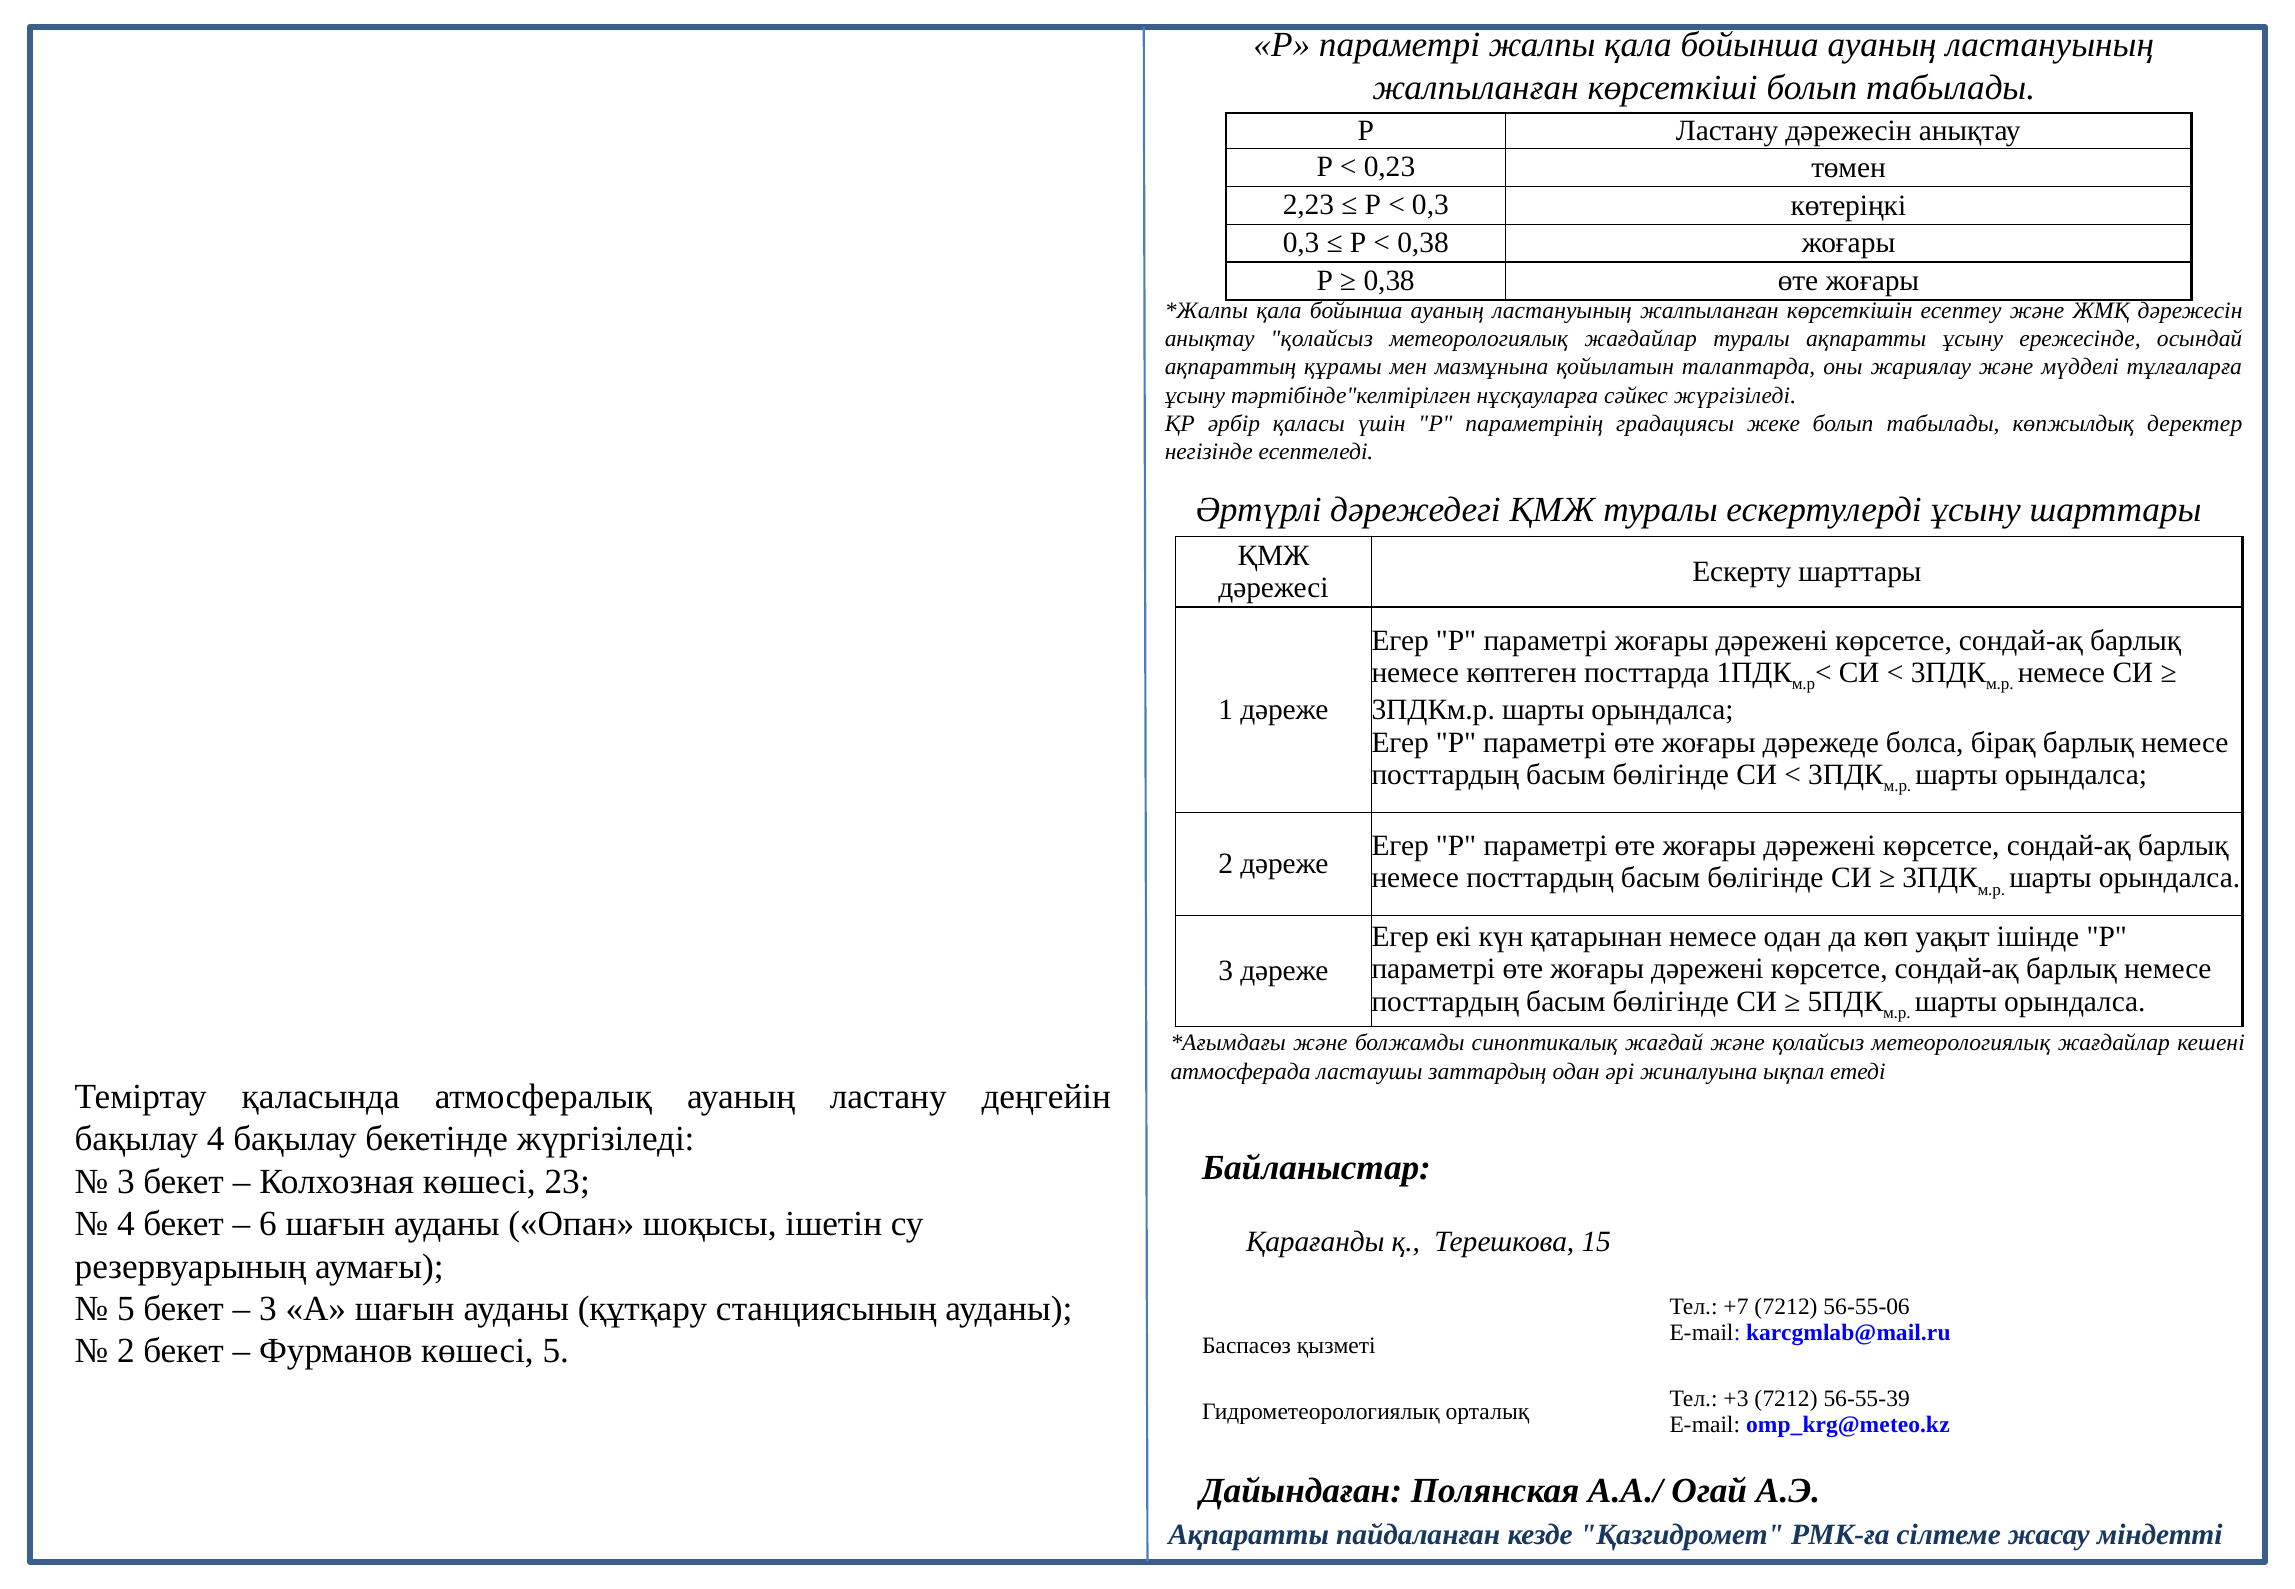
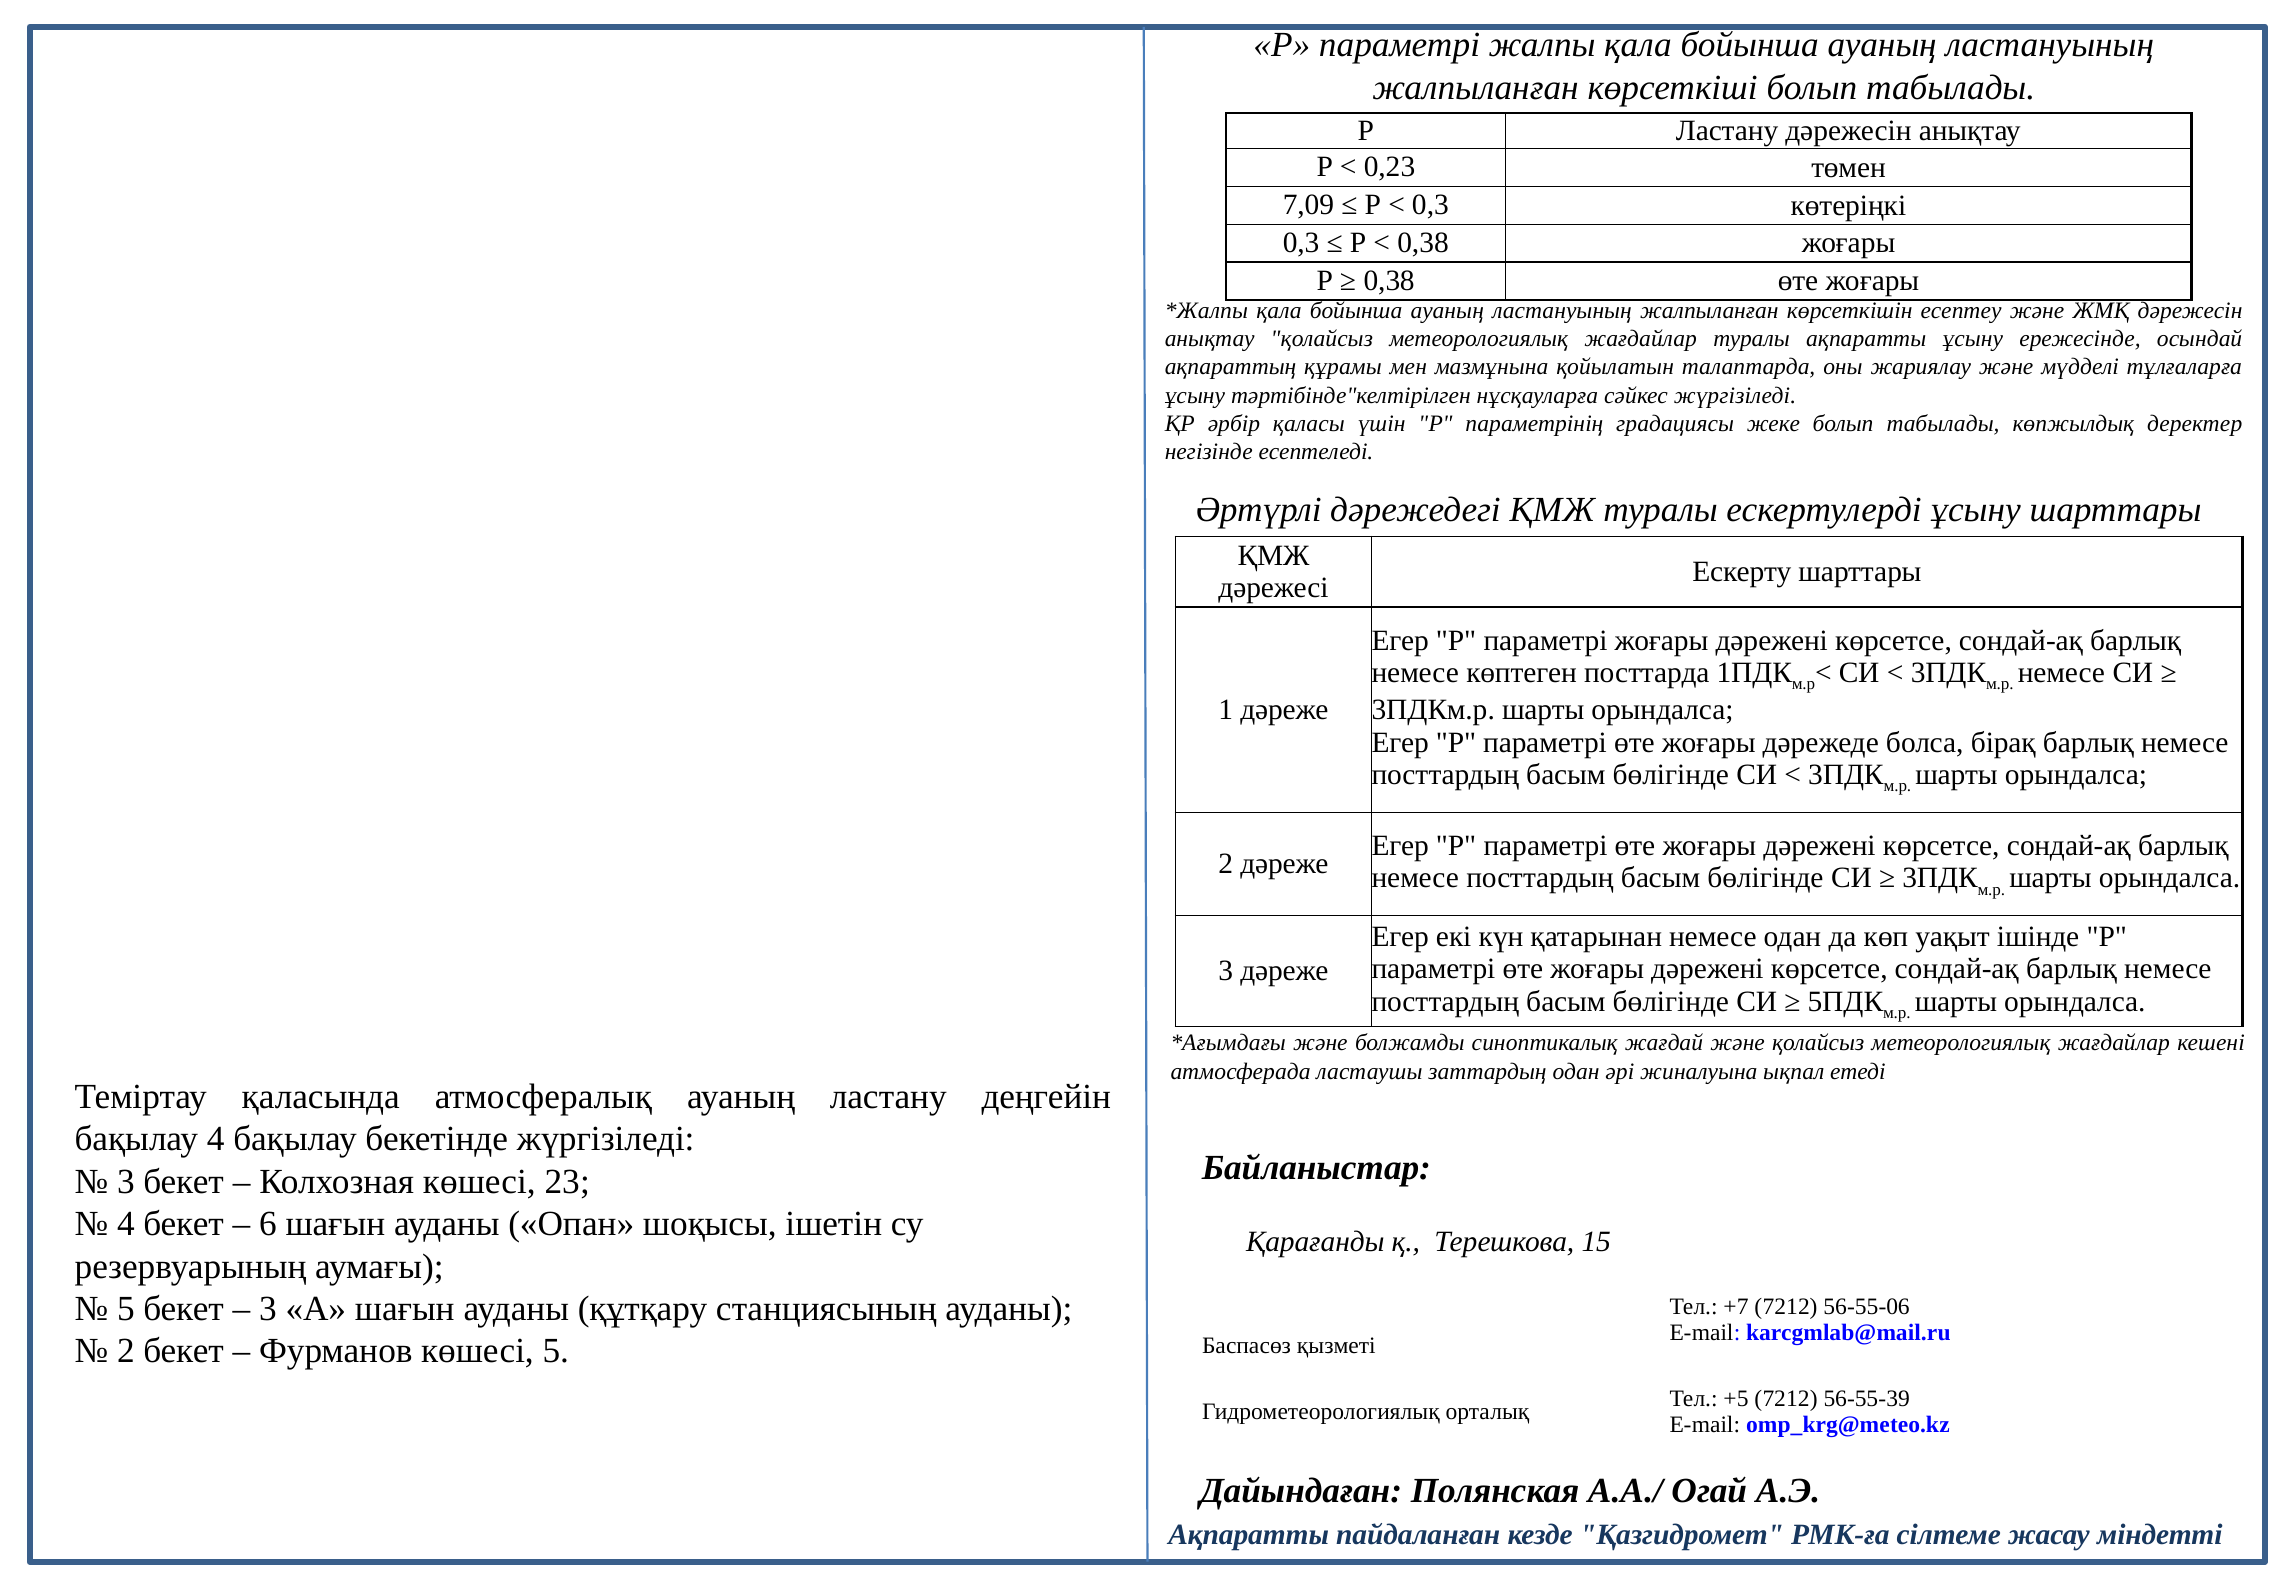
2,23: 2,23 -> 7,09 (1308, 205)
+3: +3 -> +5 (1736, 1399)
